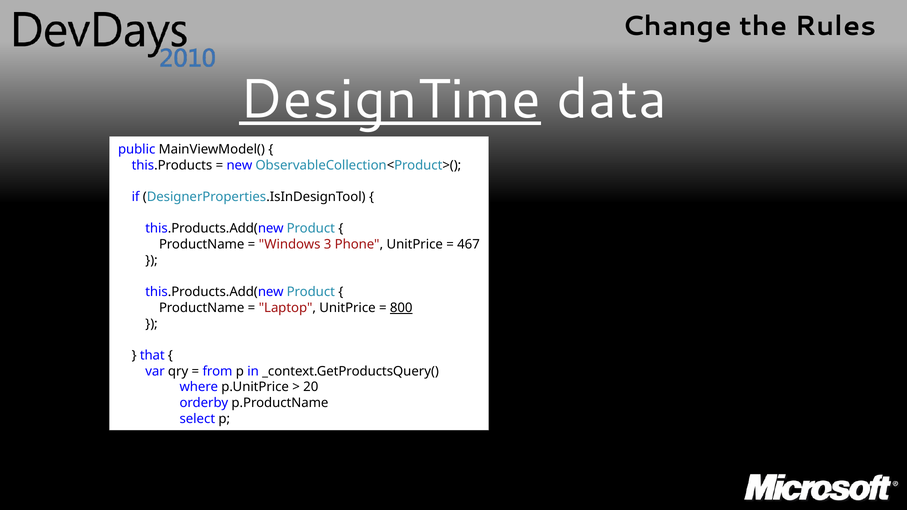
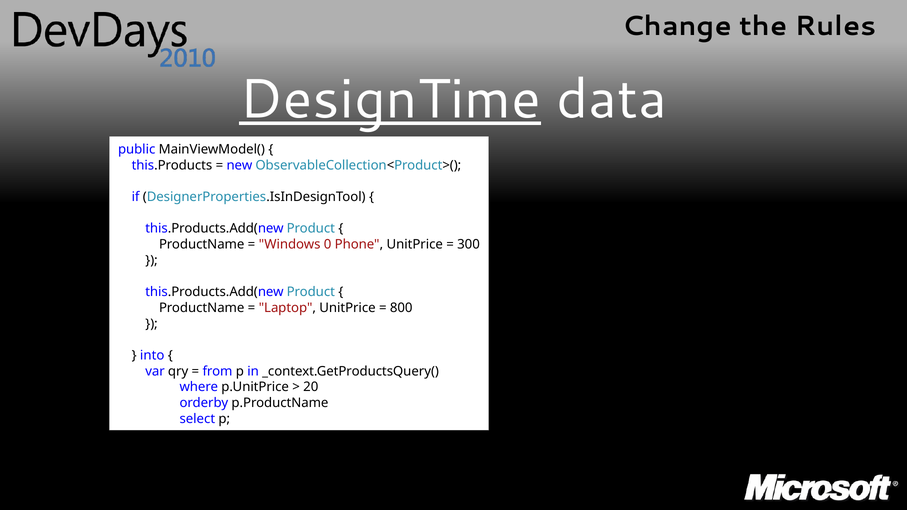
3: 3 -> 0 (328, 245)
467: 467 -> 300 (468, 245)
800 underline: present -> none (401, 308)
that: that -> into (152, 356)
